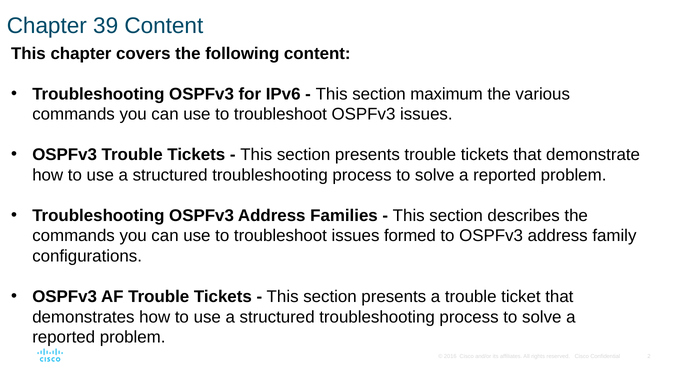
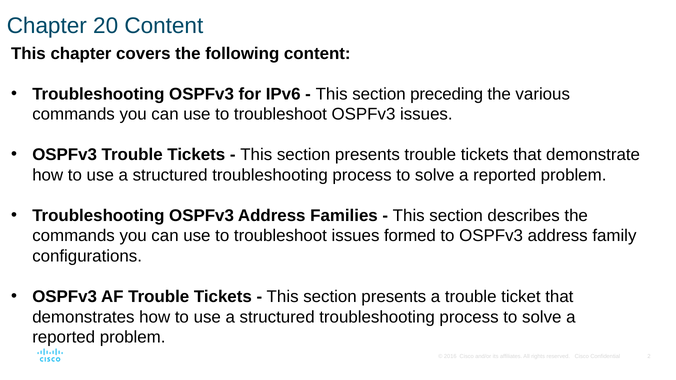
39: 39 -> 20 (106, 26)
maximum: maximum -> preceding (447, 94)
